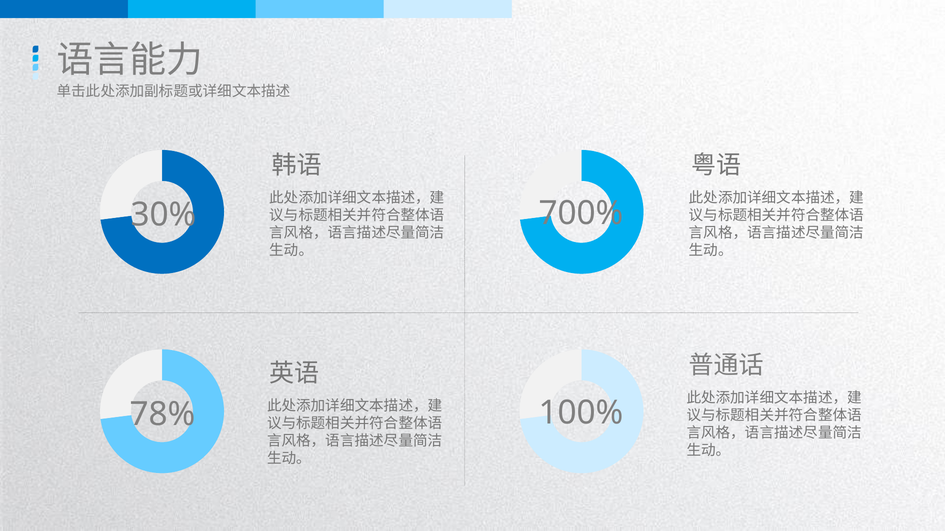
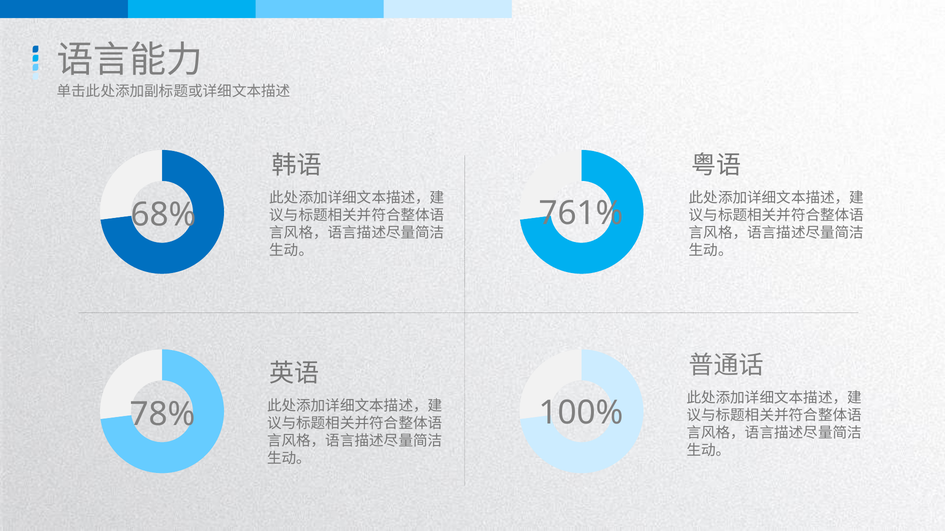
700%: 700% -> 761% (581, 214)
30%: 30% -> 68% (164, 215)
